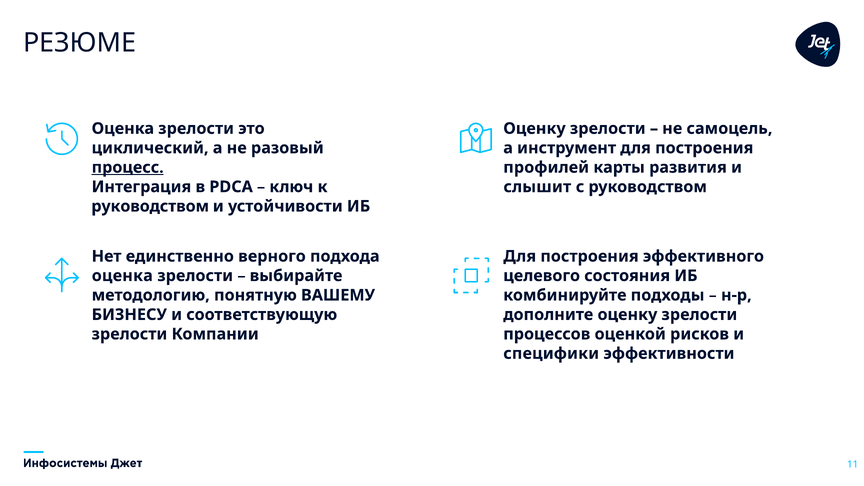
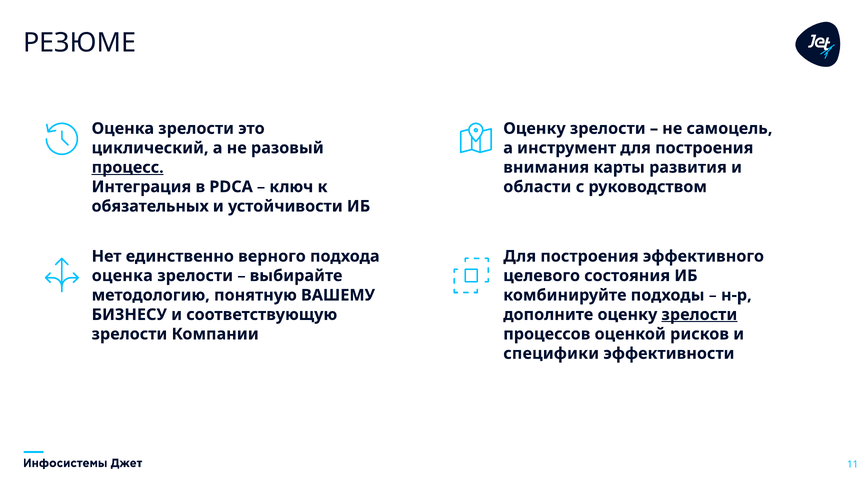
профилей: профилей -> внимания (546, 167)
слышит: слышит -> области (537, 187)
руководством: руководством -> обязательных (150, 206)
зрелости underline: none -> present (699, 315)
